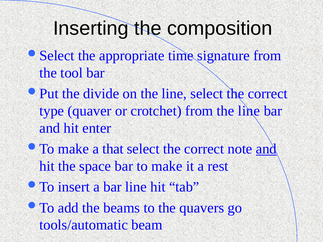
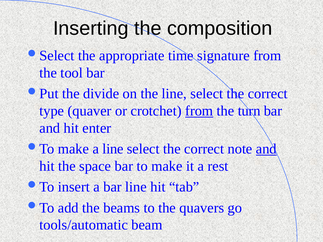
from underline: none -> present (199, 111)
line: line -> turn (249, 111)
a that: that -> line (113, 149)
